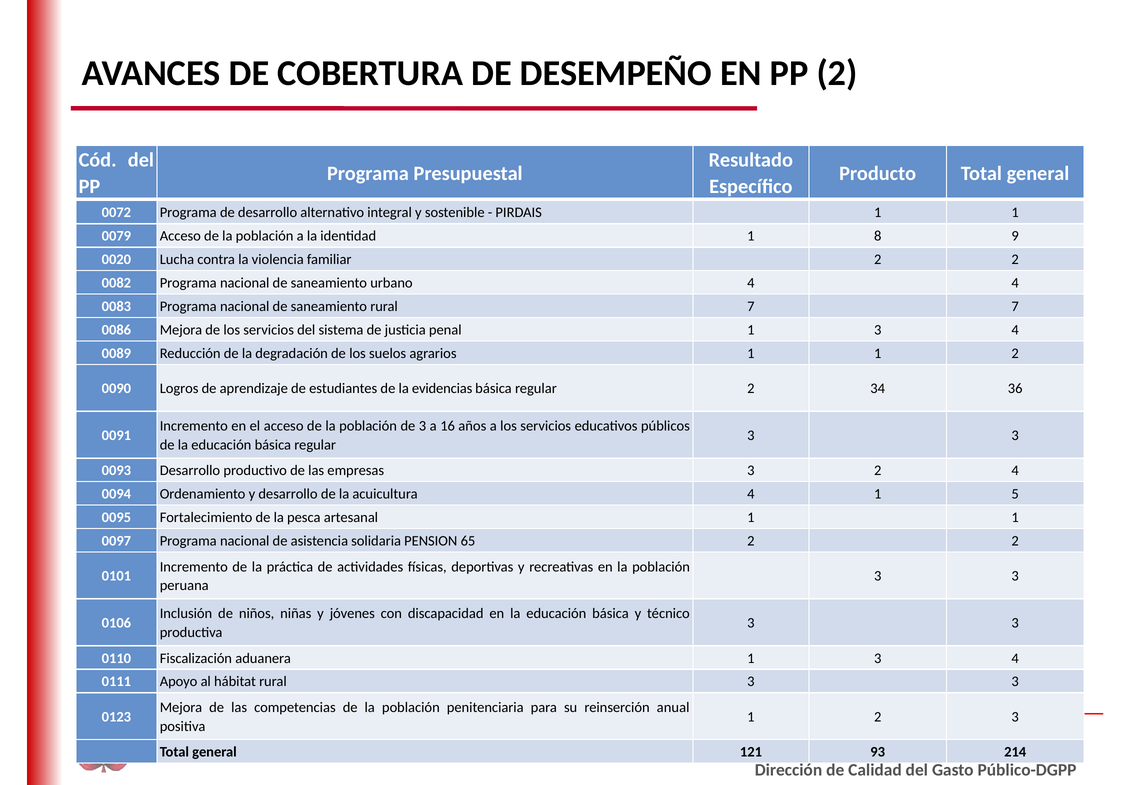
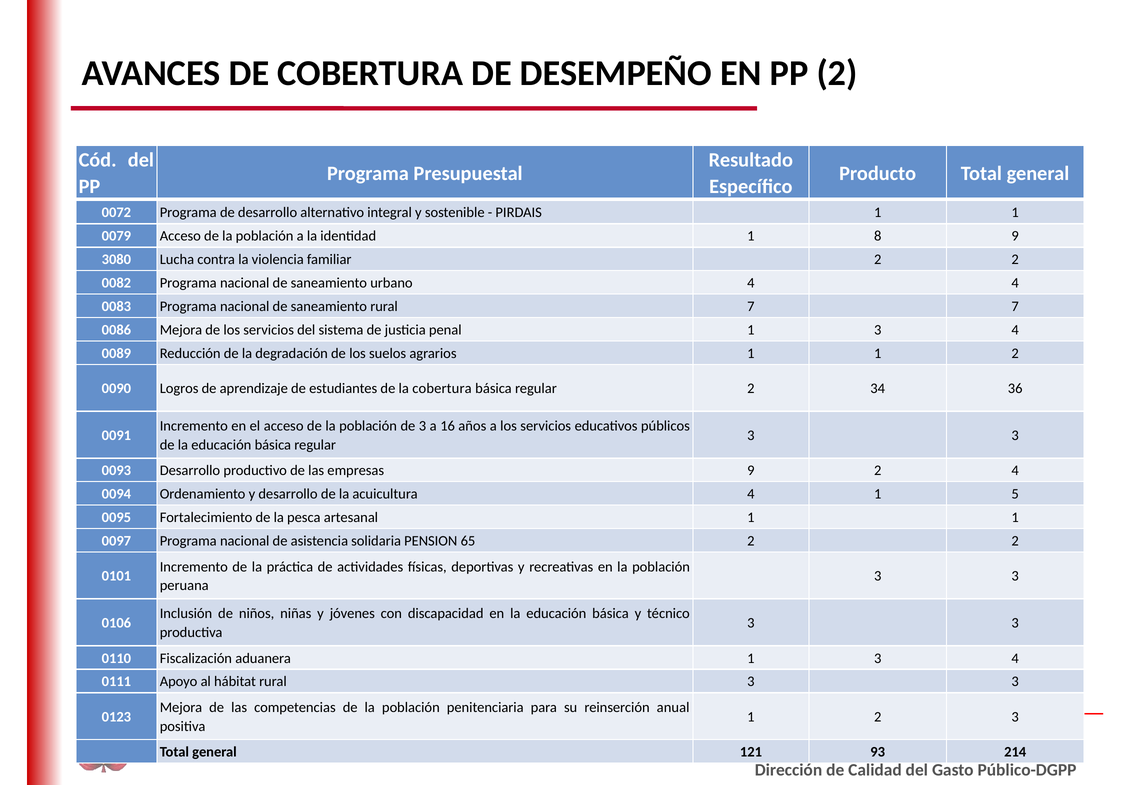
0020: 0020 -> 3080 (116, 259)
la evidencias: evidencias -> cobertura (442, 388)
empresas 3: 3 -> 9 (751, 470)
